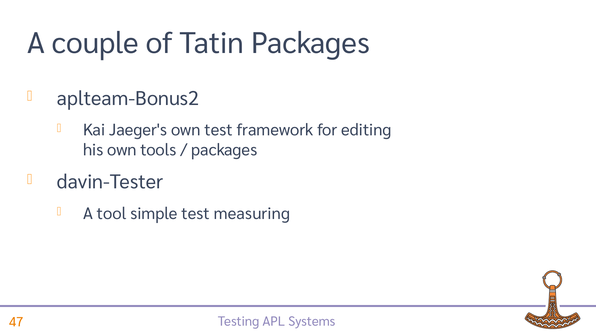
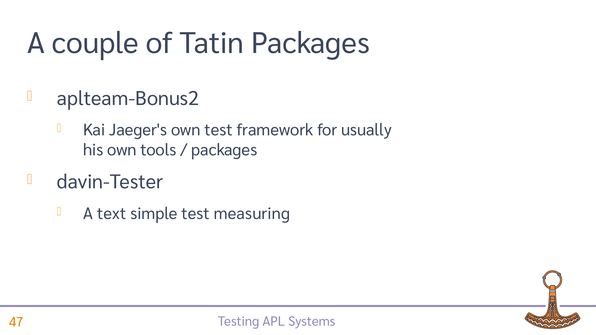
editing: editing -> usually (366, 130)
tool: tool -> text (112, 214)
